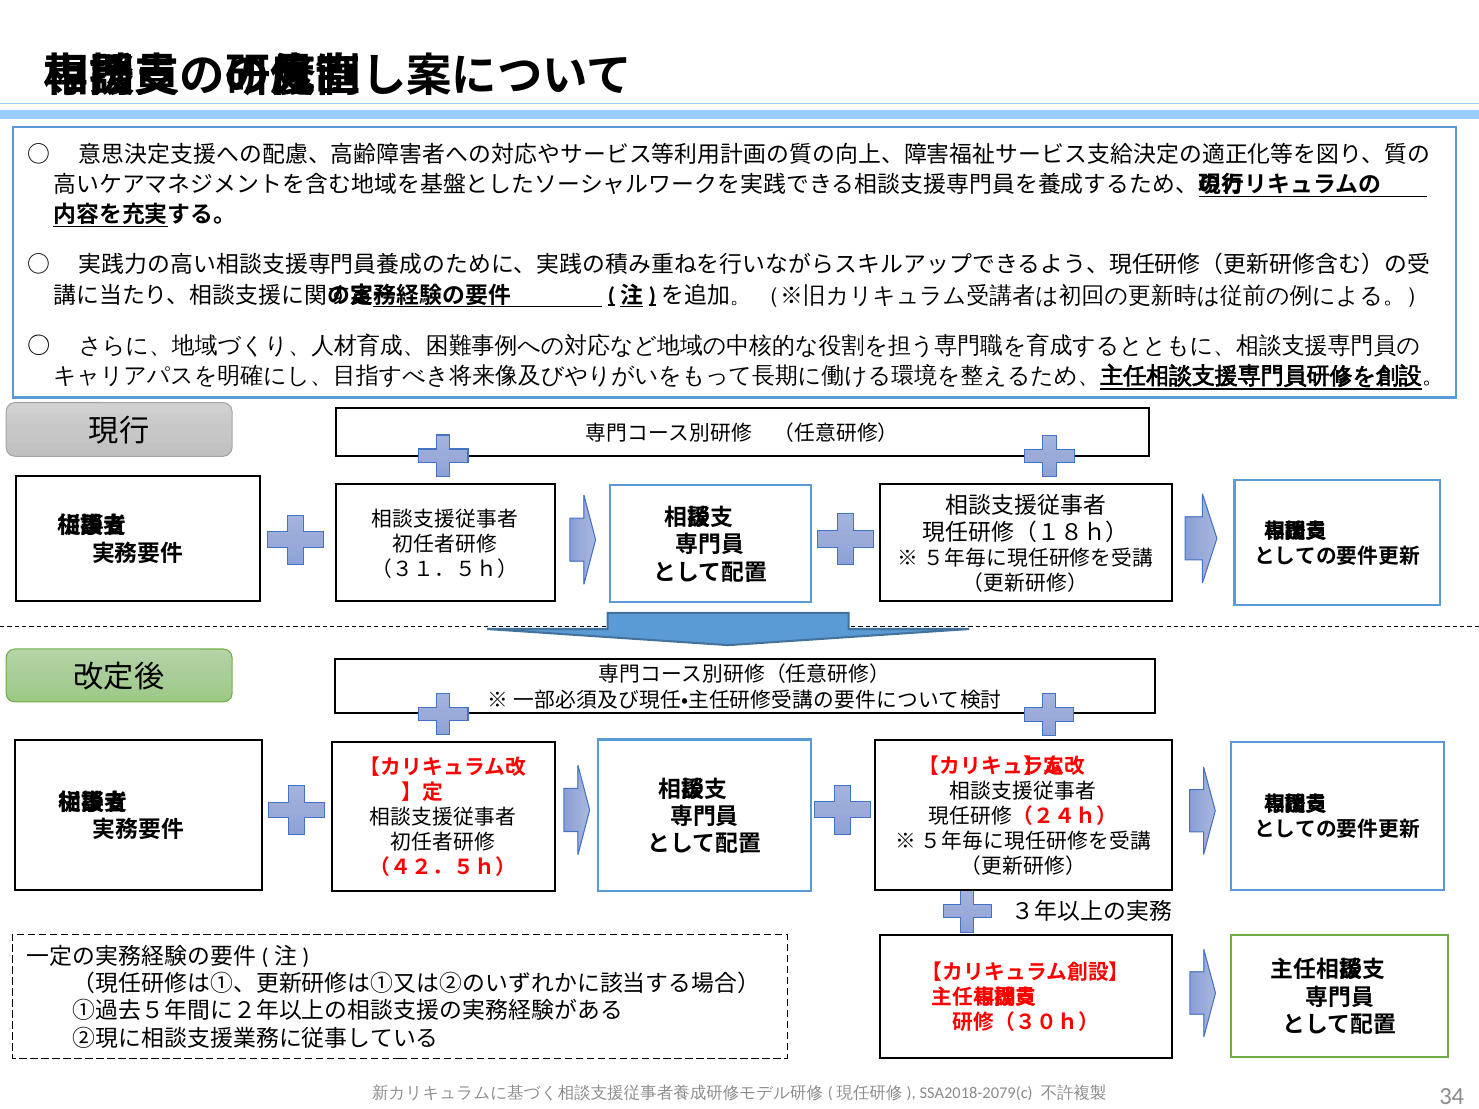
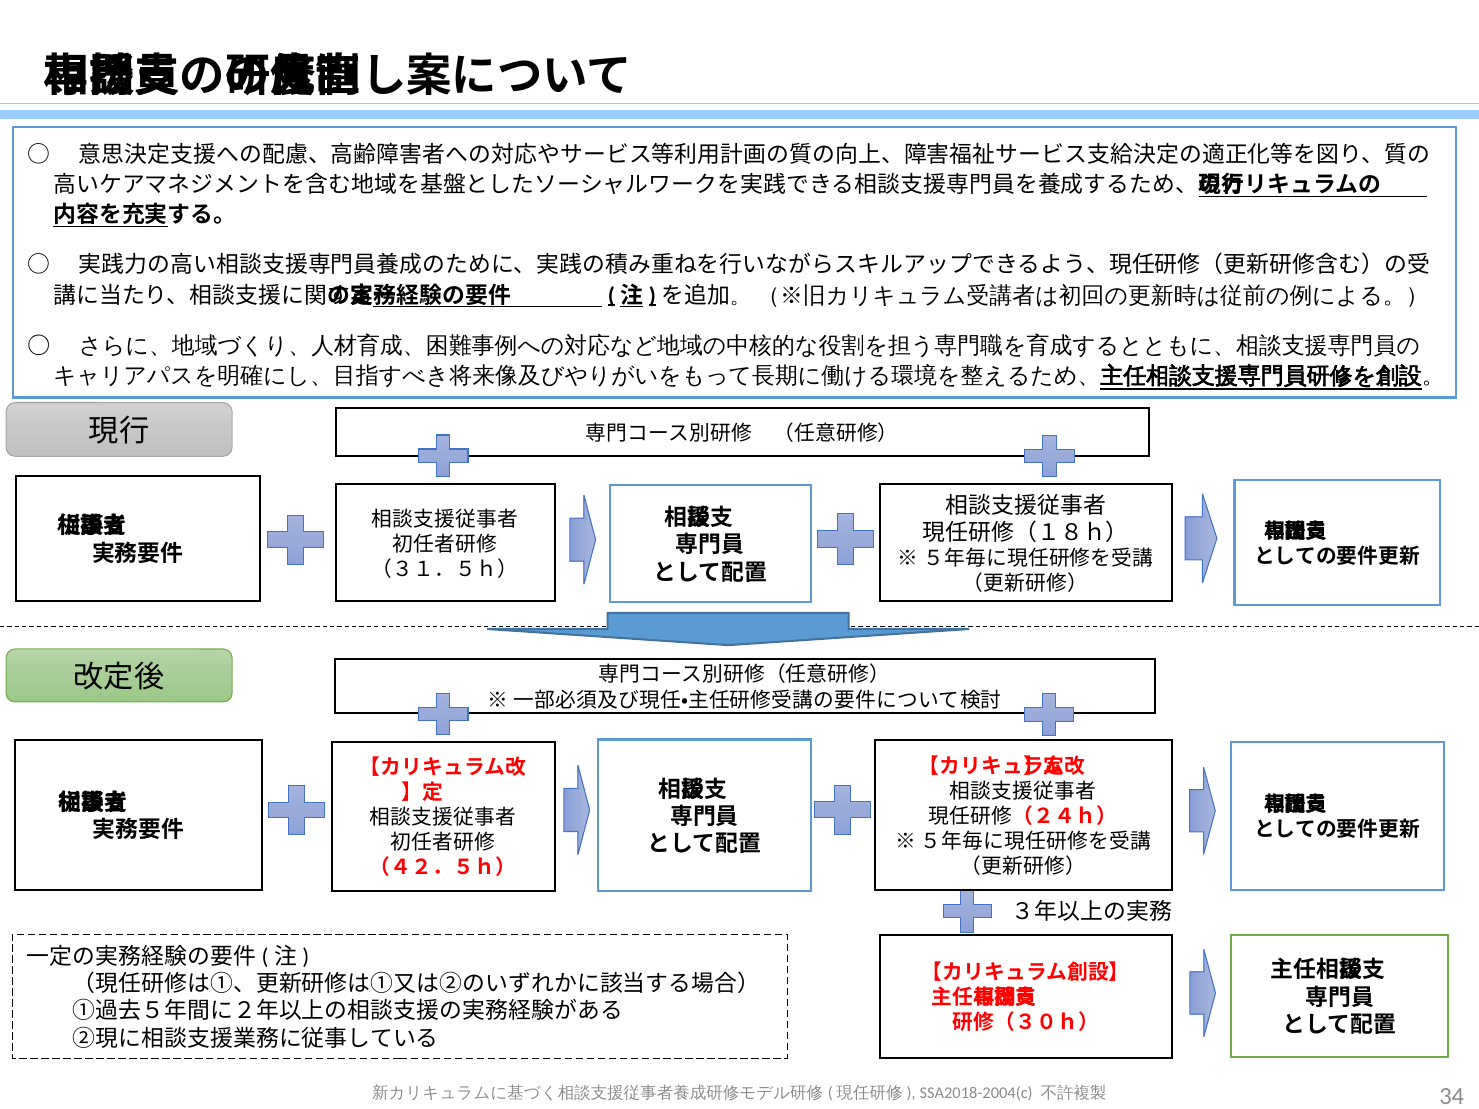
SSA2018-2079(c: SSA2018-2079(c -> SSA2018-2004(c (976, 1094)
